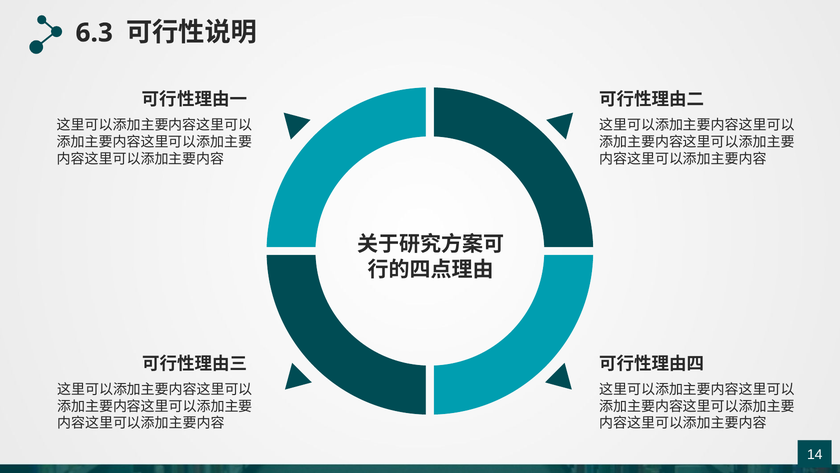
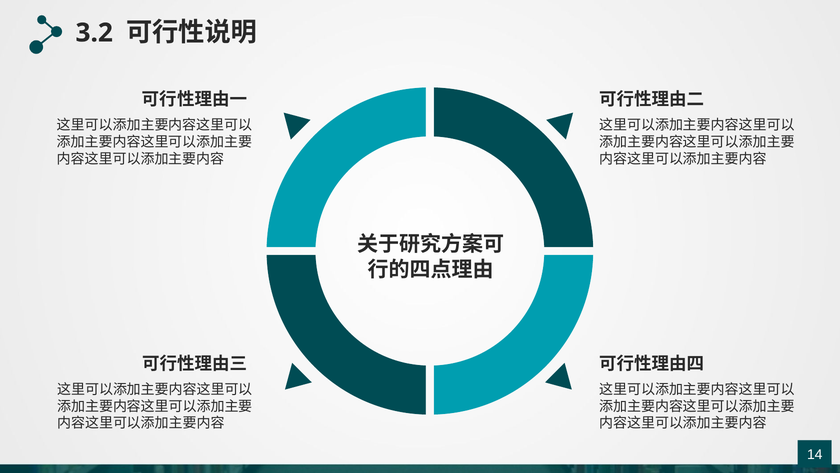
6.3: 6.3 -> 3.2 (94, 33)
